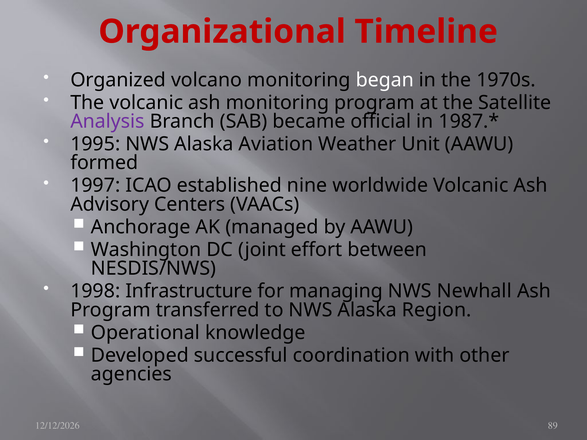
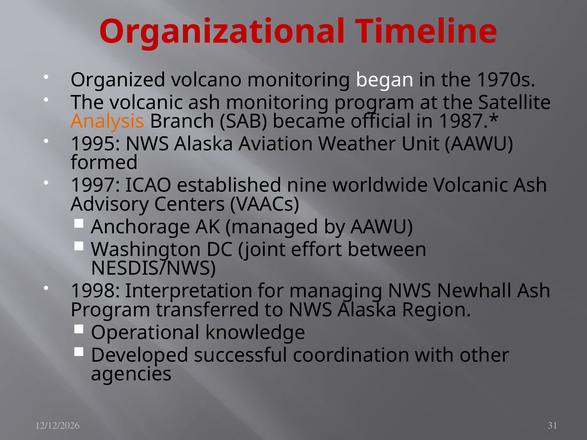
Analysis colour: purple -> orange (108, 121)
Infrastructure: Infrastructure -> Interpretation (189, 291)
89: 89 -> 31 (553, 426)
